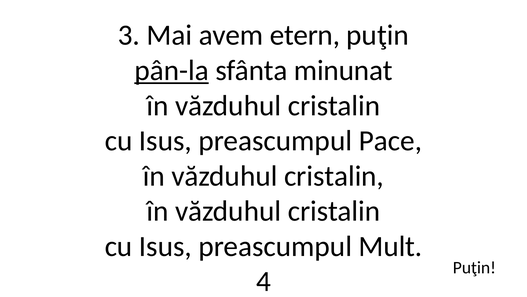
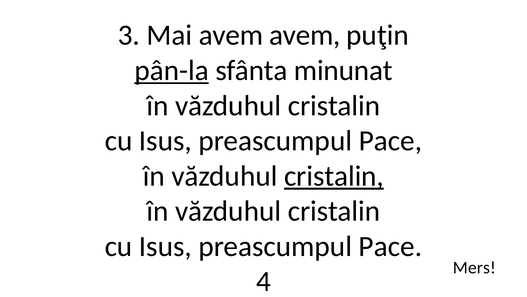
avem etern: etern -> avem (305, 35)
cristalin underline: none -> present (334, 176)
Mult: Mult -> Pace (390, 246)
Puţin: Puţin -> Mers (474, 267)
